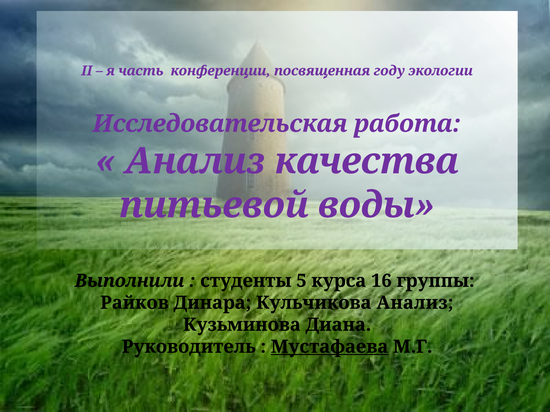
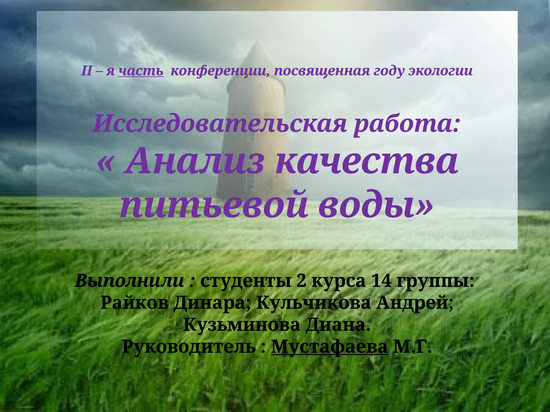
часть underline: none -> present (141, 71)
5: 5 -> 2 (301, 281)
16: 16 -> 14 (381, 281)
Кульчикова Анализ: Анализ -> Андрей (415, 303)
